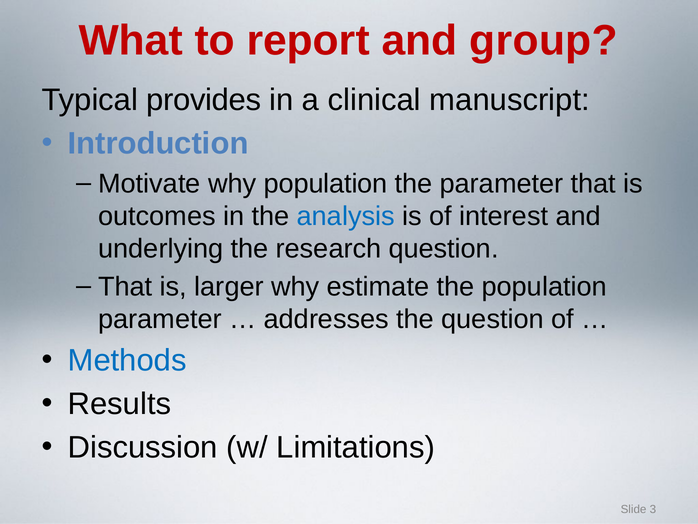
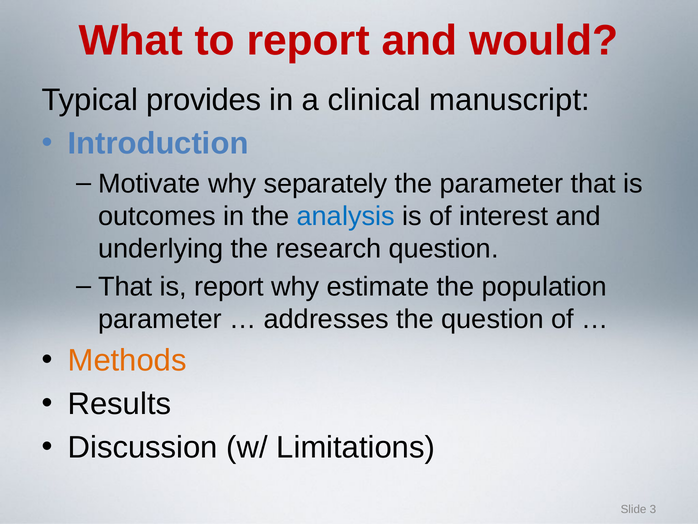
group: group -> would (544, 41)
why population: population -> separately (326, 183)
is larger: larger -> report (229, 286)
Methods colour: blue -> orange (127, 360)
